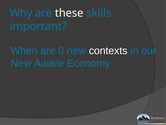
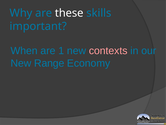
0: 0 -> 1 (61, 51)
contexts colour: white -> pink (108, 51)
Aware: Aware -> Range (49, 63)
